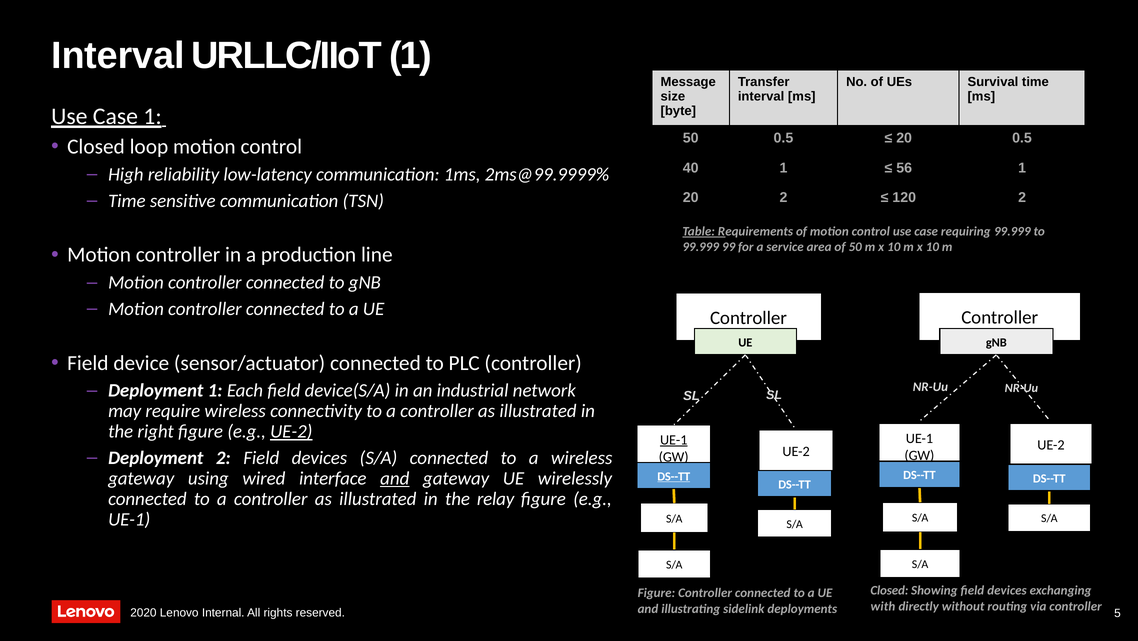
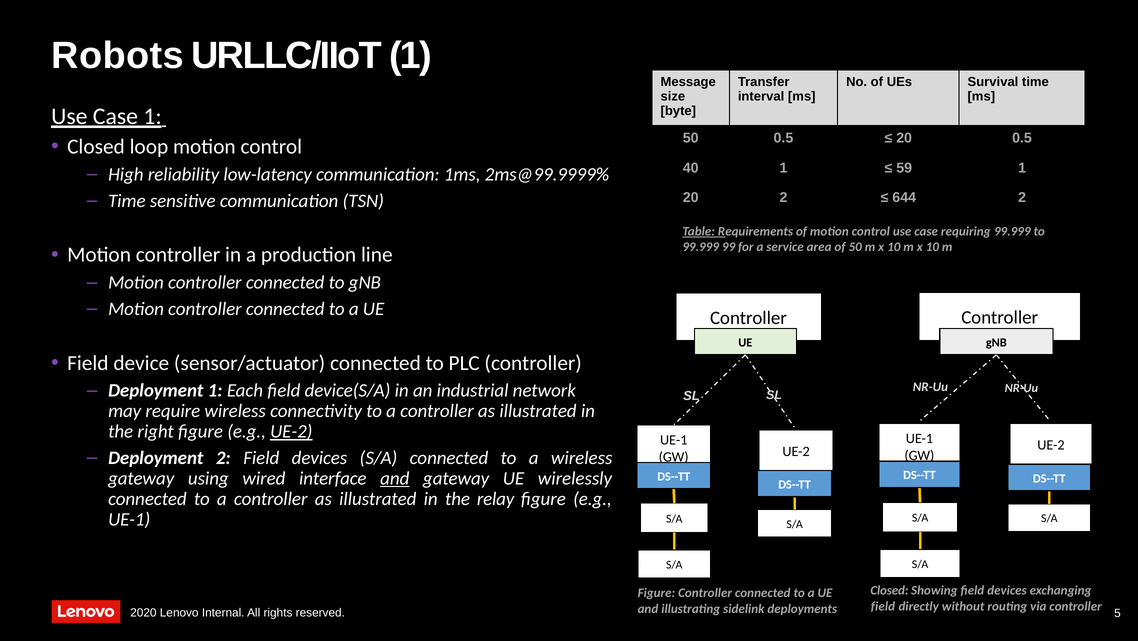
Interval: Interval -> Robots (118, 55)
56: 56 -> 59 (904, 168)
120: 120 -> 644 (904, 197)
UE-1 underline: present -> none (674, 439)
DS--TT underline: present -> none (674, 476)
with: with -> field (883, 606)
